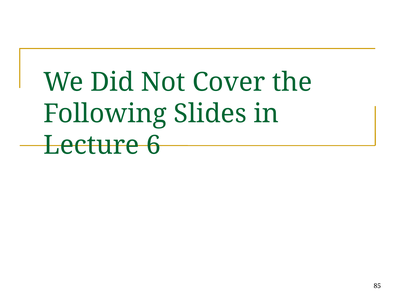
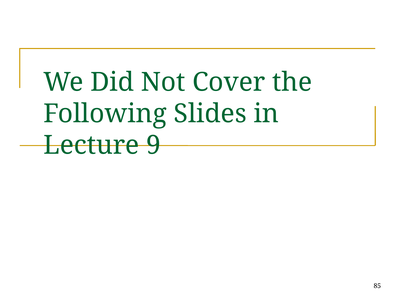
6: 6 -> 9 (153, 145)
